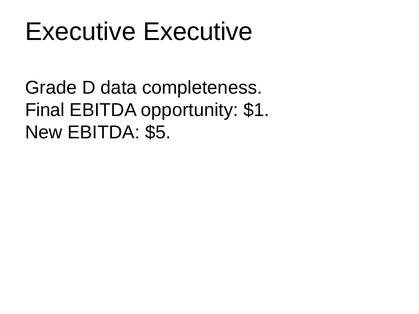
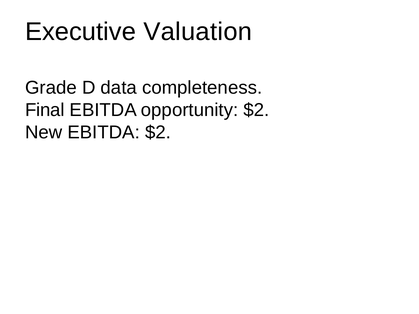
Executive Executive: Executive -> Valuation (198, 32)
opportunity $1: $1 -> $2 (256, 110)
EBITDA $5: $5 -> $2 (158, 133)
